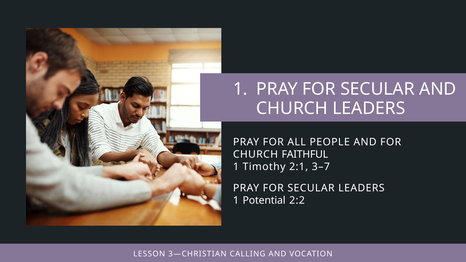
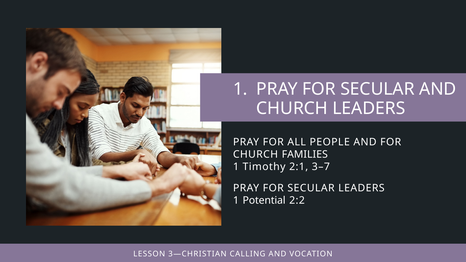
FAITHFUL: FAITHFUL -> FAMILIES (305, 154)
